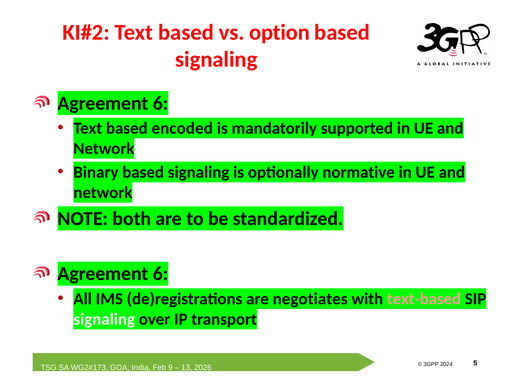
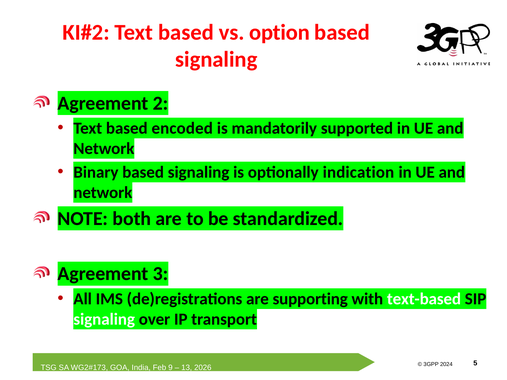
6: 6 -> 2 (161, 103)
normative: normative -> indication (358, 172)
6: 6 -> 3 (161, 274)
negotiates: negotiates -> supporting (310, 299)
text-based colour: pink -> white (424, 299)
